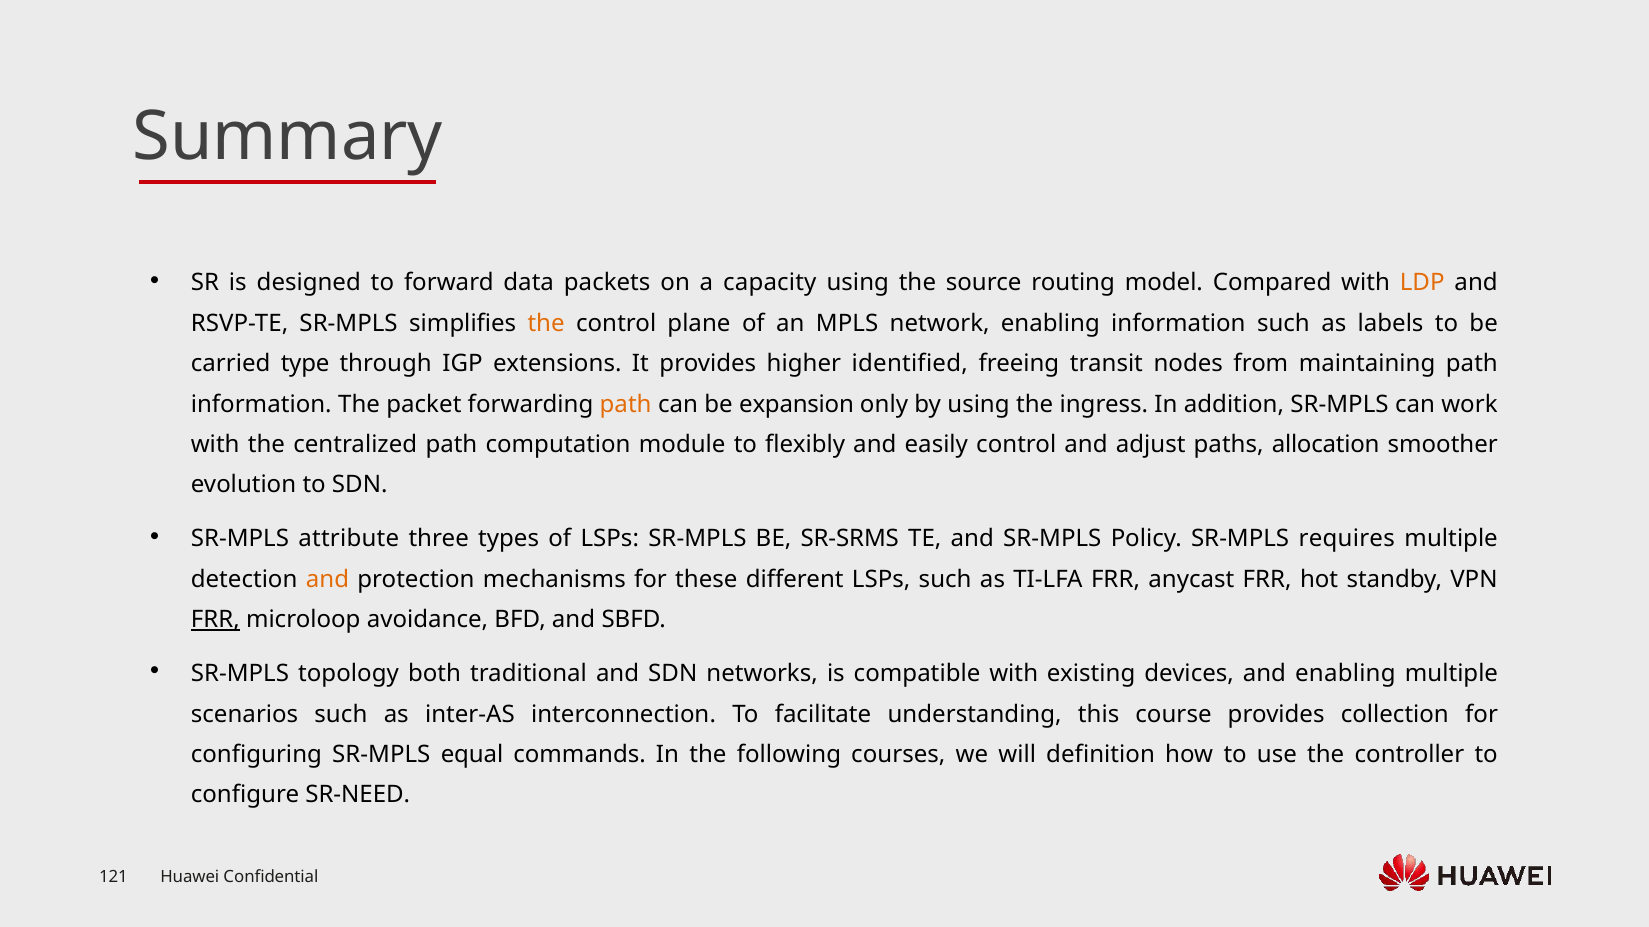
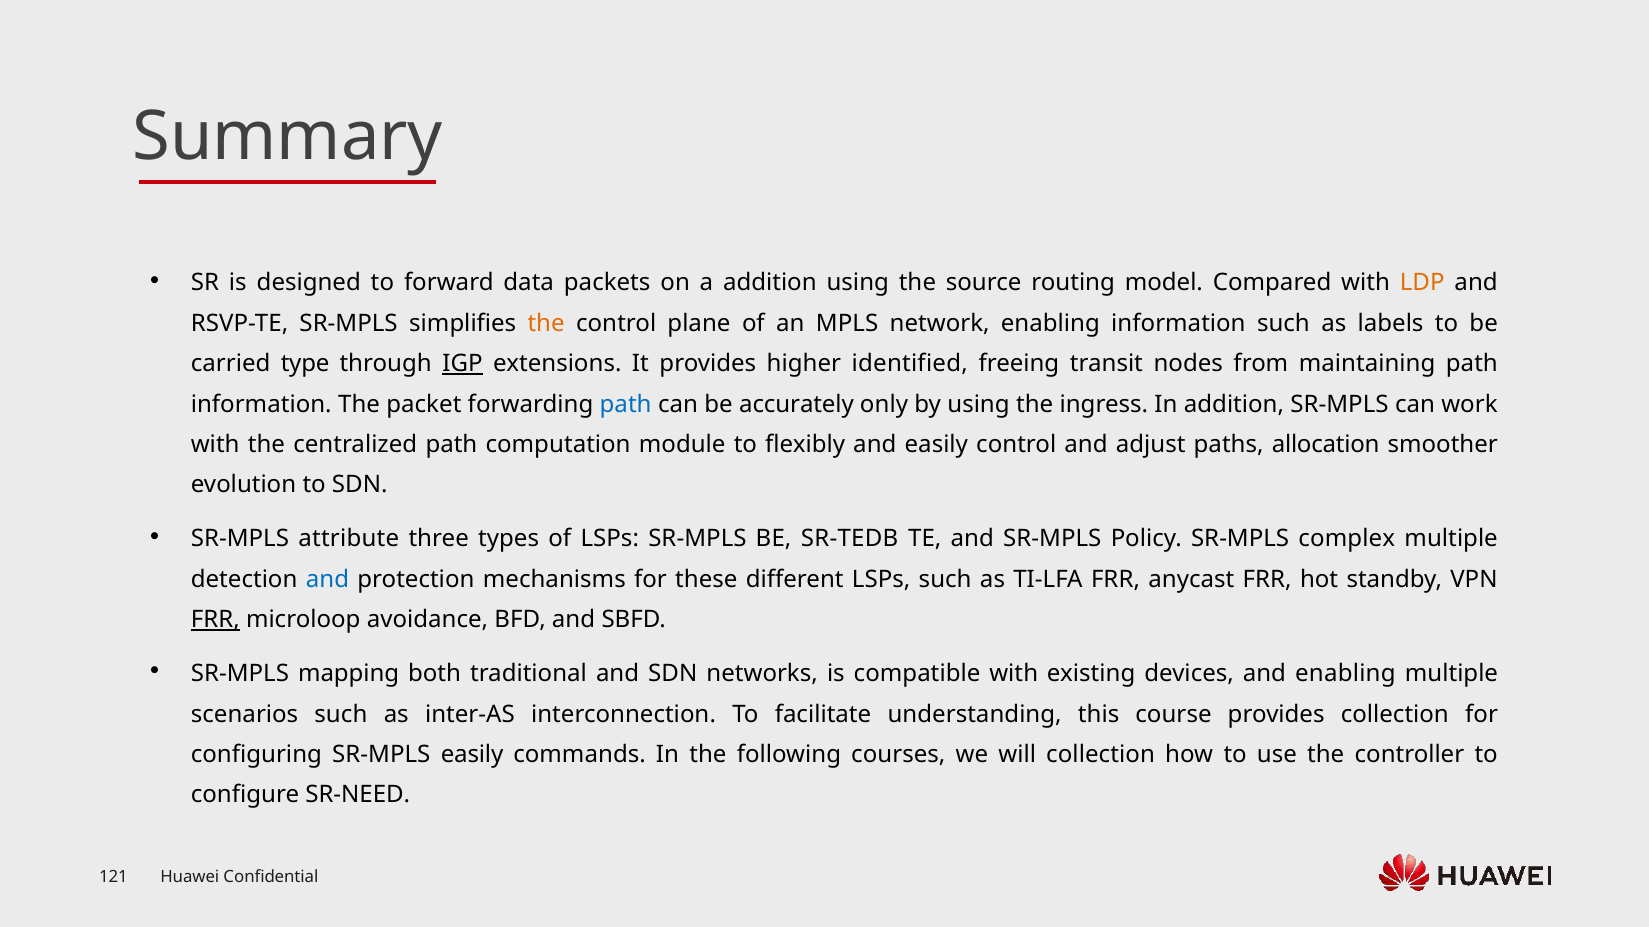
a capacity: capacity -> addition (770, 283)
IGP underline: none -> present (463, 364)
path colour: orange -> blue (626, 404)
expansion: expansion -> accurately (796, 404)
SR-SRMS: SR-SRMS -> SR-TEDB (850, 539)
requires: requires -> complex (1347, 539)
and colour: orange -> blue (327, 580)
topology: topology -> mapping (349, 674)
SR-MPLS equal: equal -> easily (472, 755)
will definition: definition -> collection (1101, 755)
